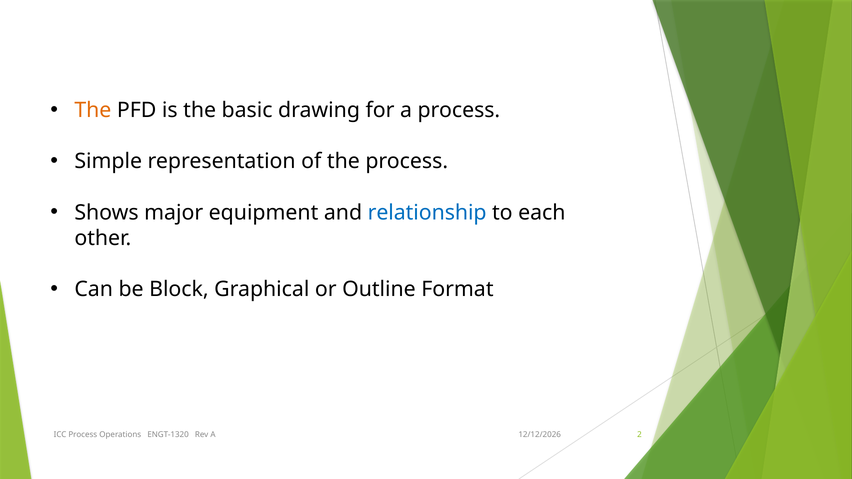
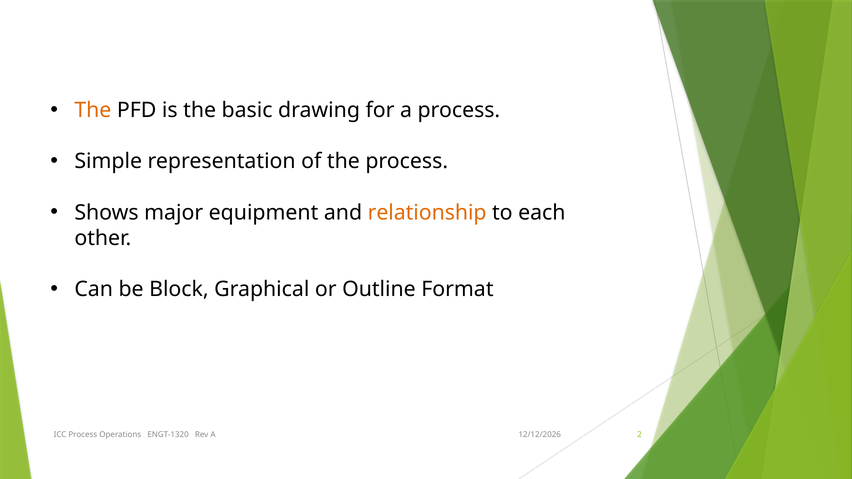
relationship colour: blue -> orange (427, 213)
